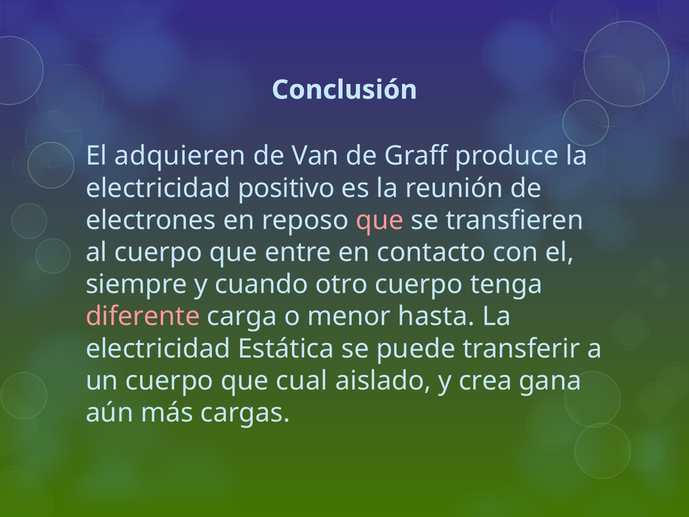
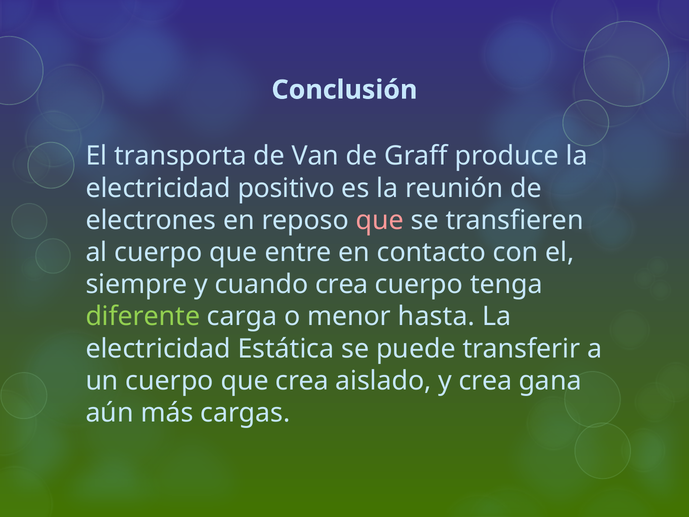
adquieren: adquieren -> transporta (180, 156)
cuando otro: otro -> crea (342, 284)
diferente colour: pink -> light green (143, 316)
que cual: cual -> crea (302, 381)
